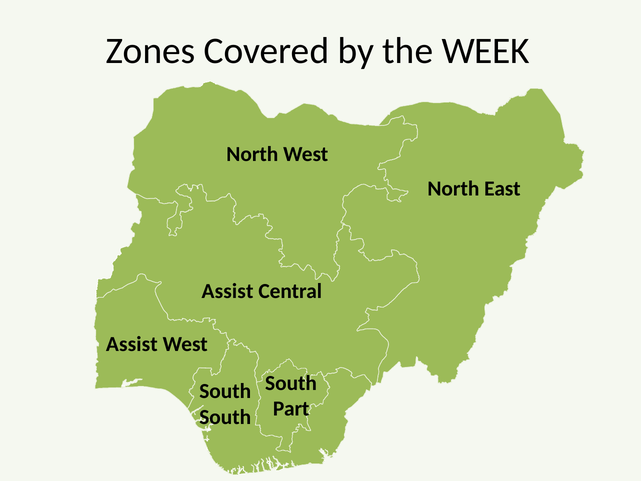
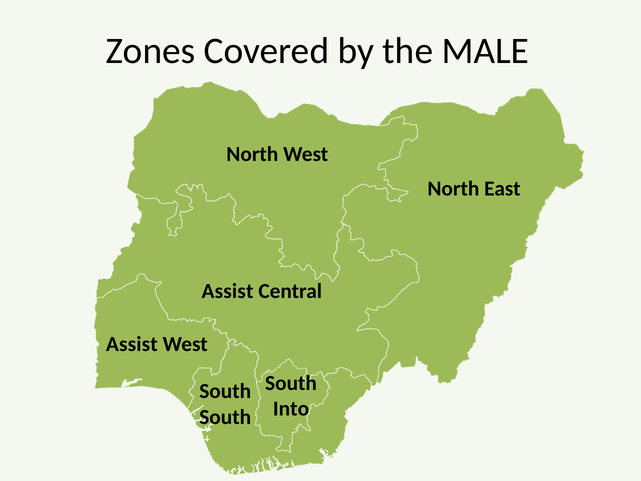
WEEK: WEEK -> MALE (485, 51)
Part: Part -> Into (291, 408)
